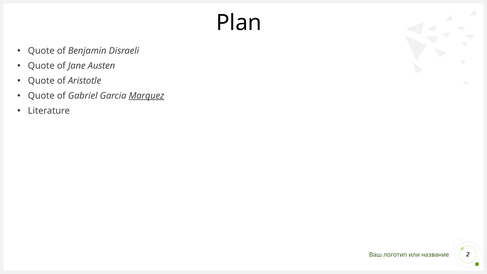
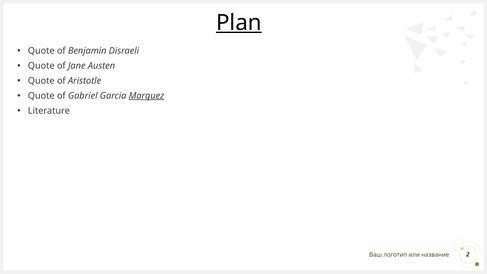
Plan underline: none -> present (239, 23)
